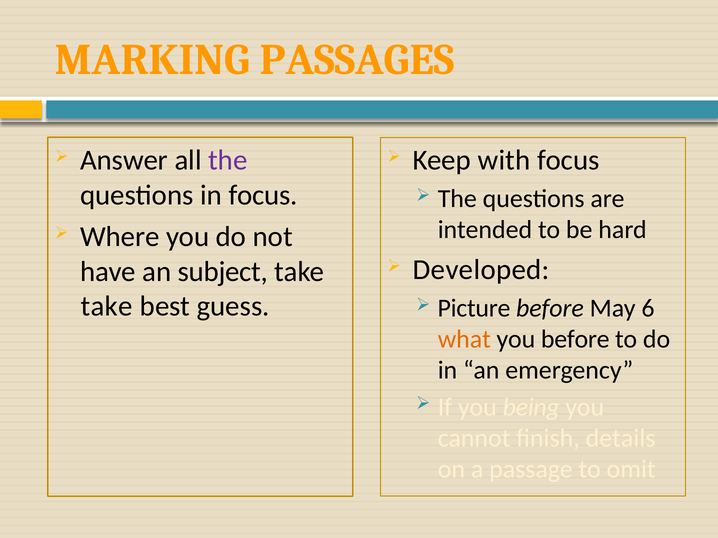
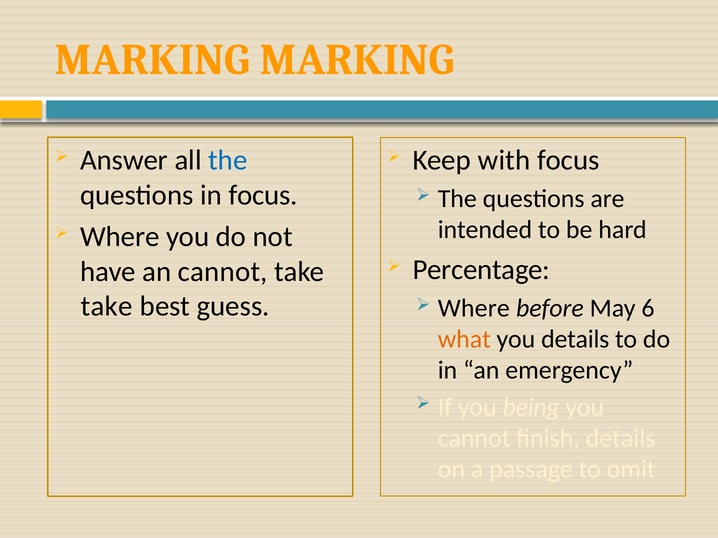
MARKING PASSAGES: PASSAGES -> MARKING (357, 60)
the colour: purple -> blue (228, 161)
an subject: subject -> cannot (223, 272)
Developed: Developed -> Percentage (481, 270)
Picture: Picture -> Where (474, 308)
you before: before -> details (575, 340)
